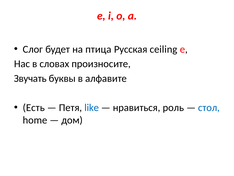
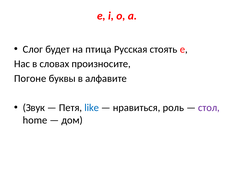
ceiling: ceiling -> стоять (164, 49)
Звучать: Звучать -> Погоне (30, 78)
Есть: Есть -> Звук (34, 107)
стол colour: blue -> purple (209, 107)
